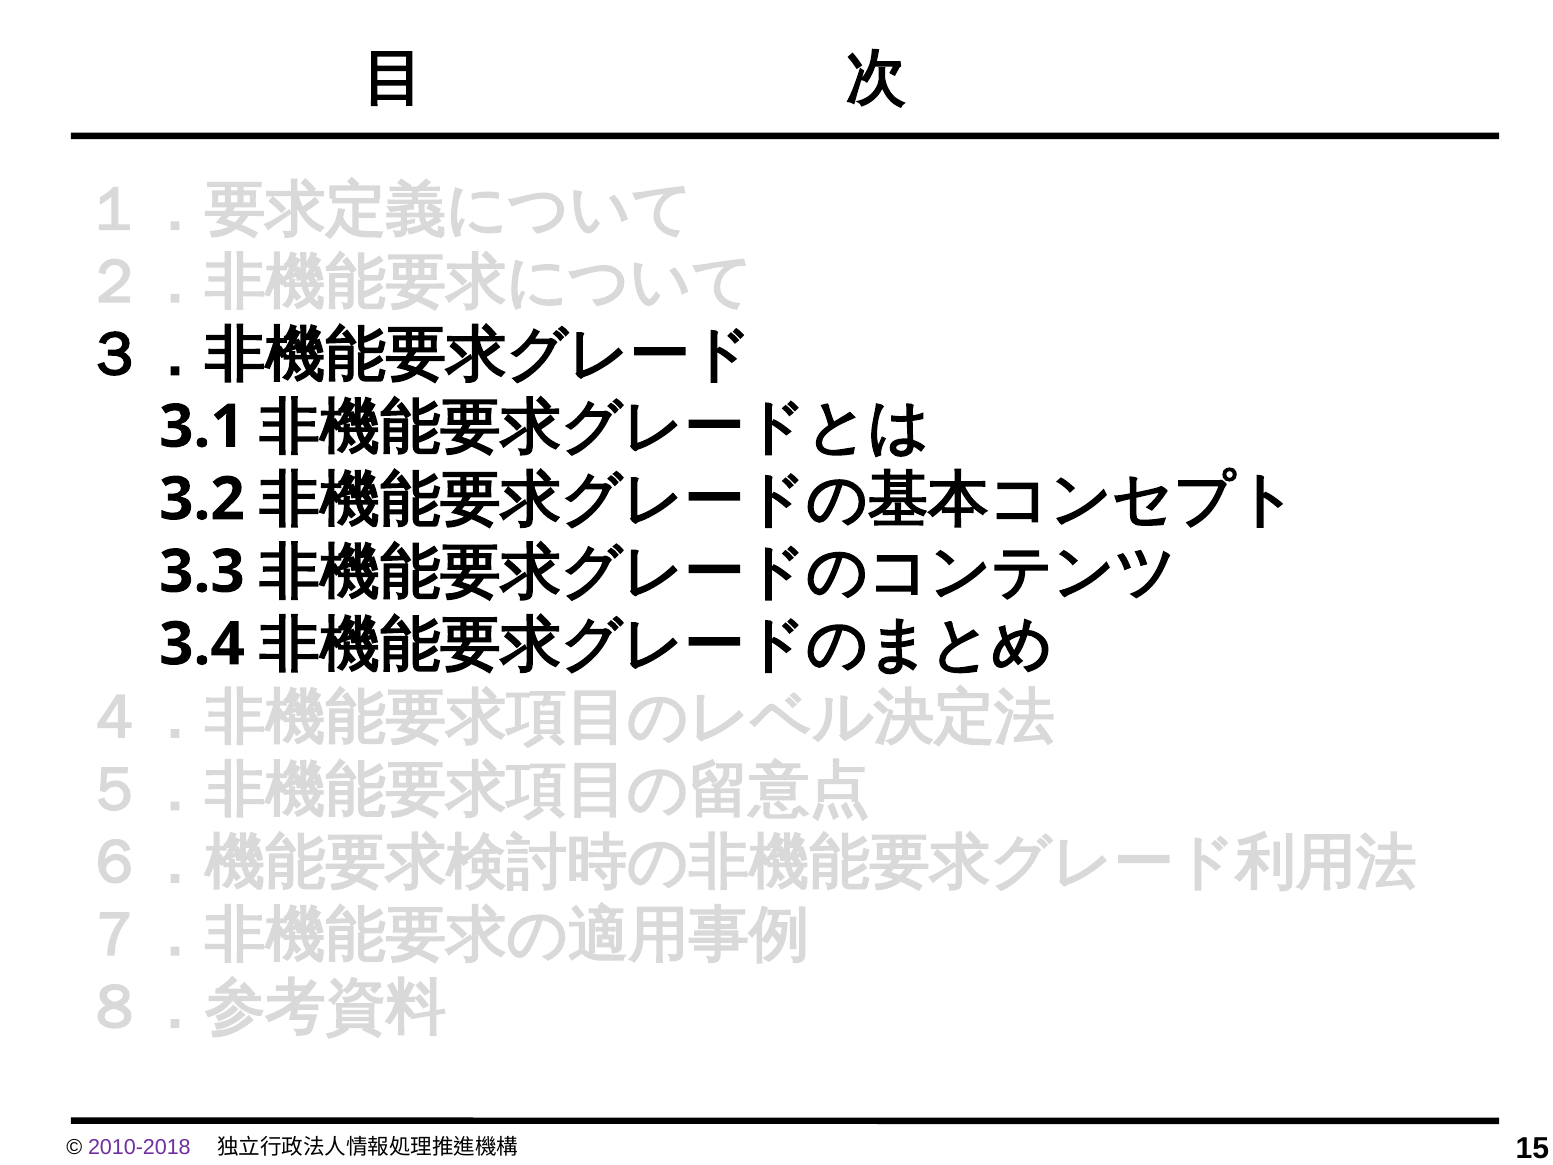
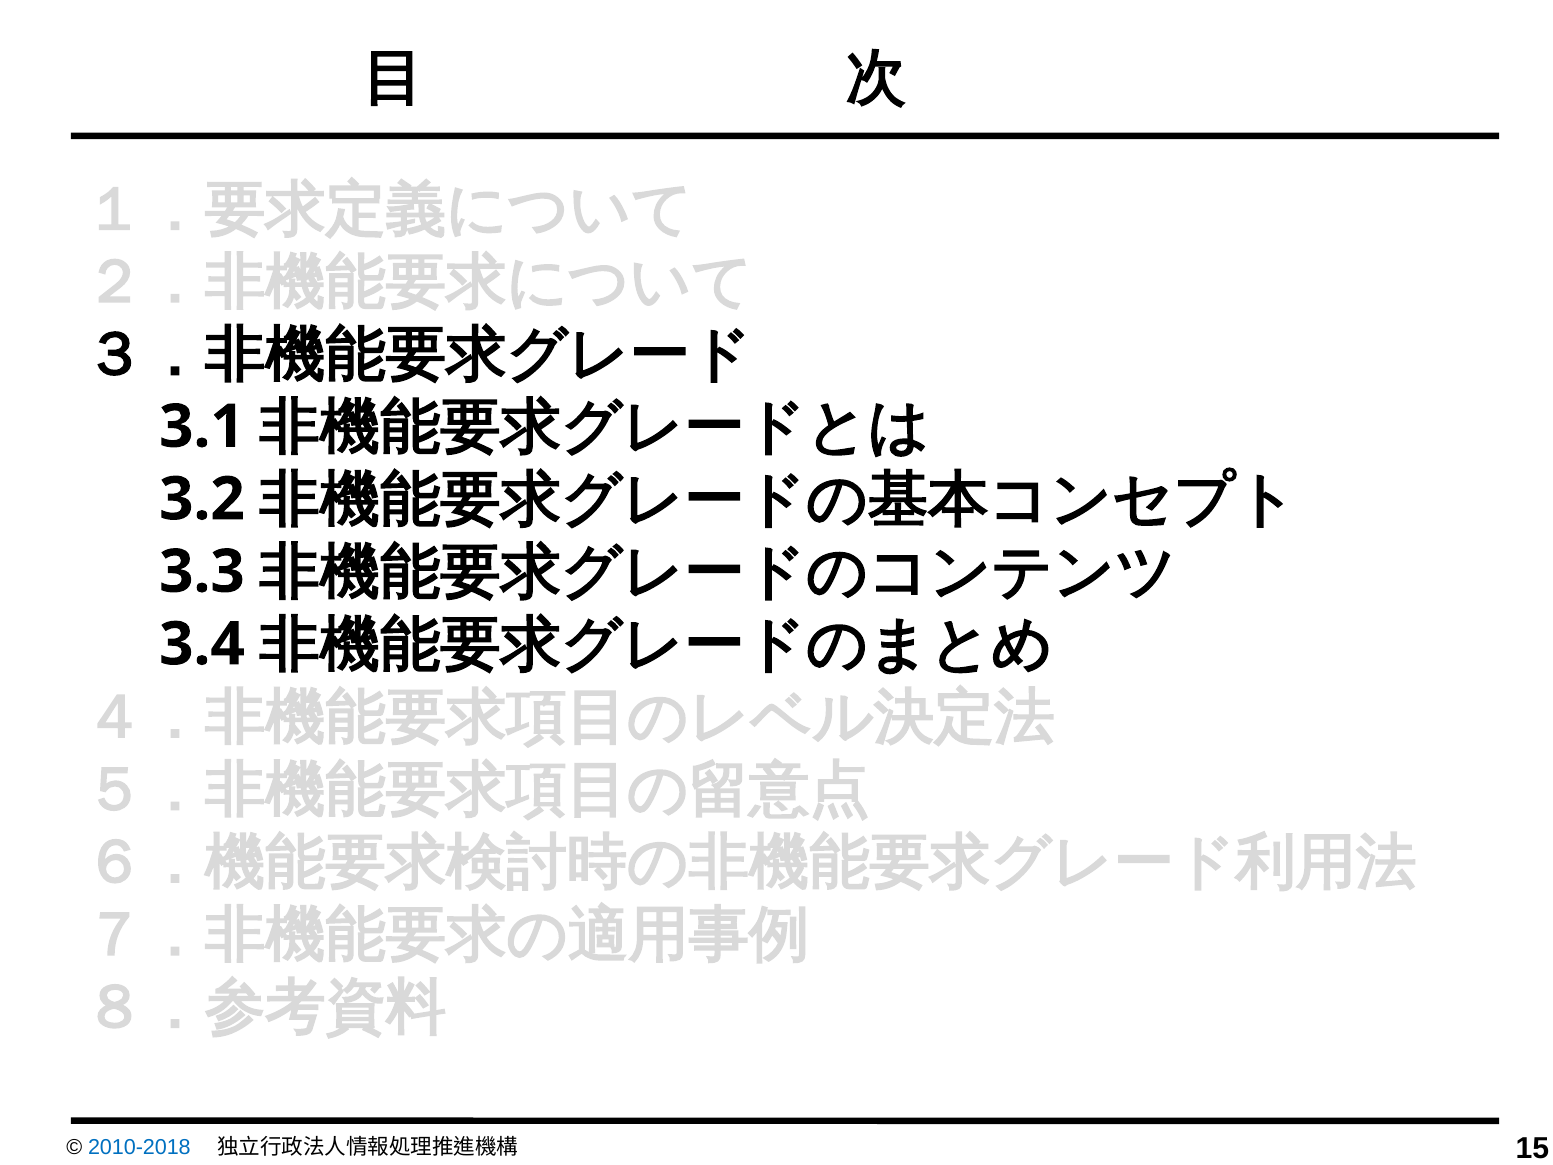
2010-2018 colour: purple -> blue (139, 1147)
